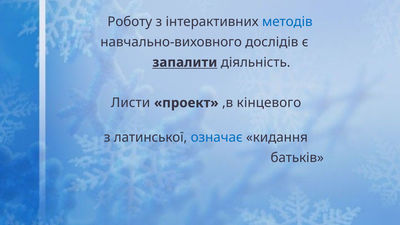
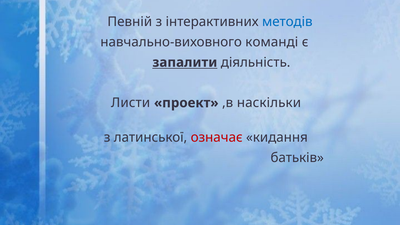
Роботу: Роботу -> Певній (130, 22)
дослідів: дослідів -> команді (272, 42)
кінцевого: кінцевого -> наскільки (269, 103)
означає colour: blue -> red (217, 138)
